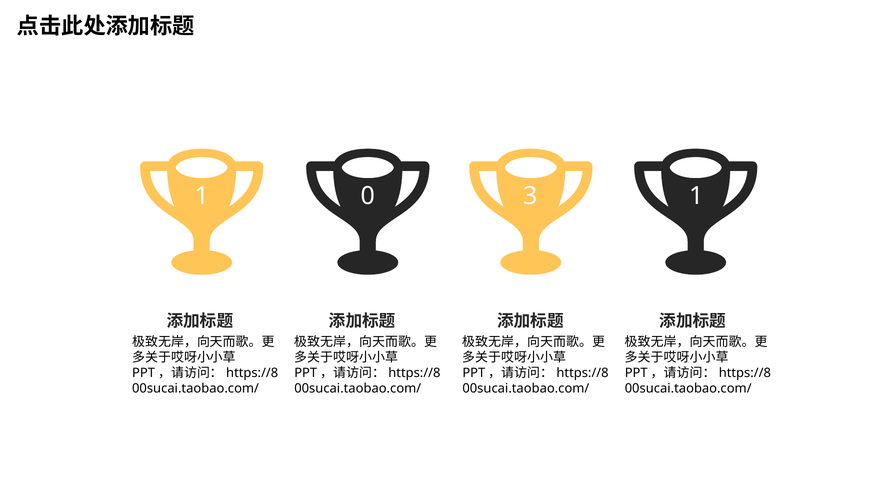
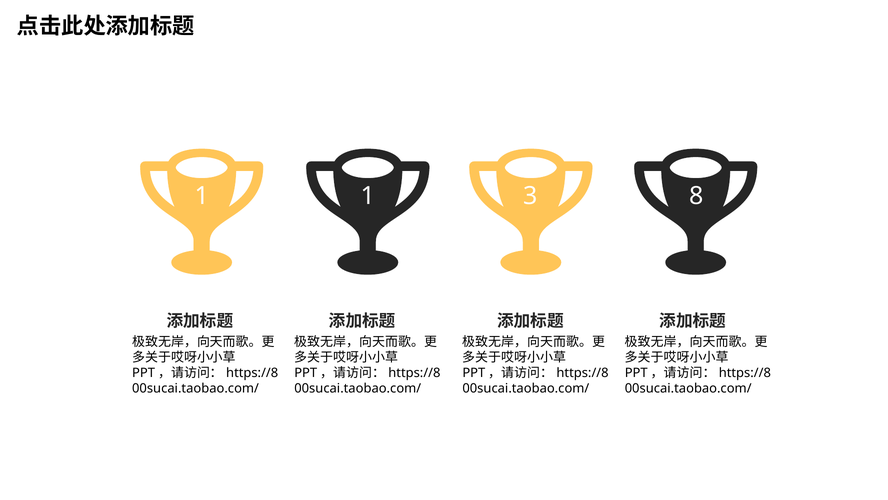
1 0: 0 -> 1 (368, 196)
3 1: 1 -> 8 (696, 196)
